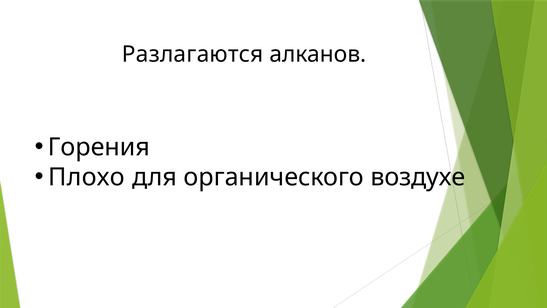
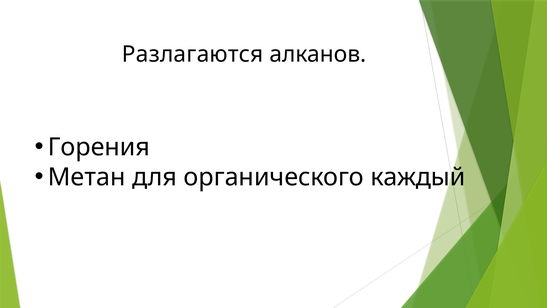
Плохо: Плохо -> Метан (87, 177)
воздухе: воздухе -> каждый (418, 177)
